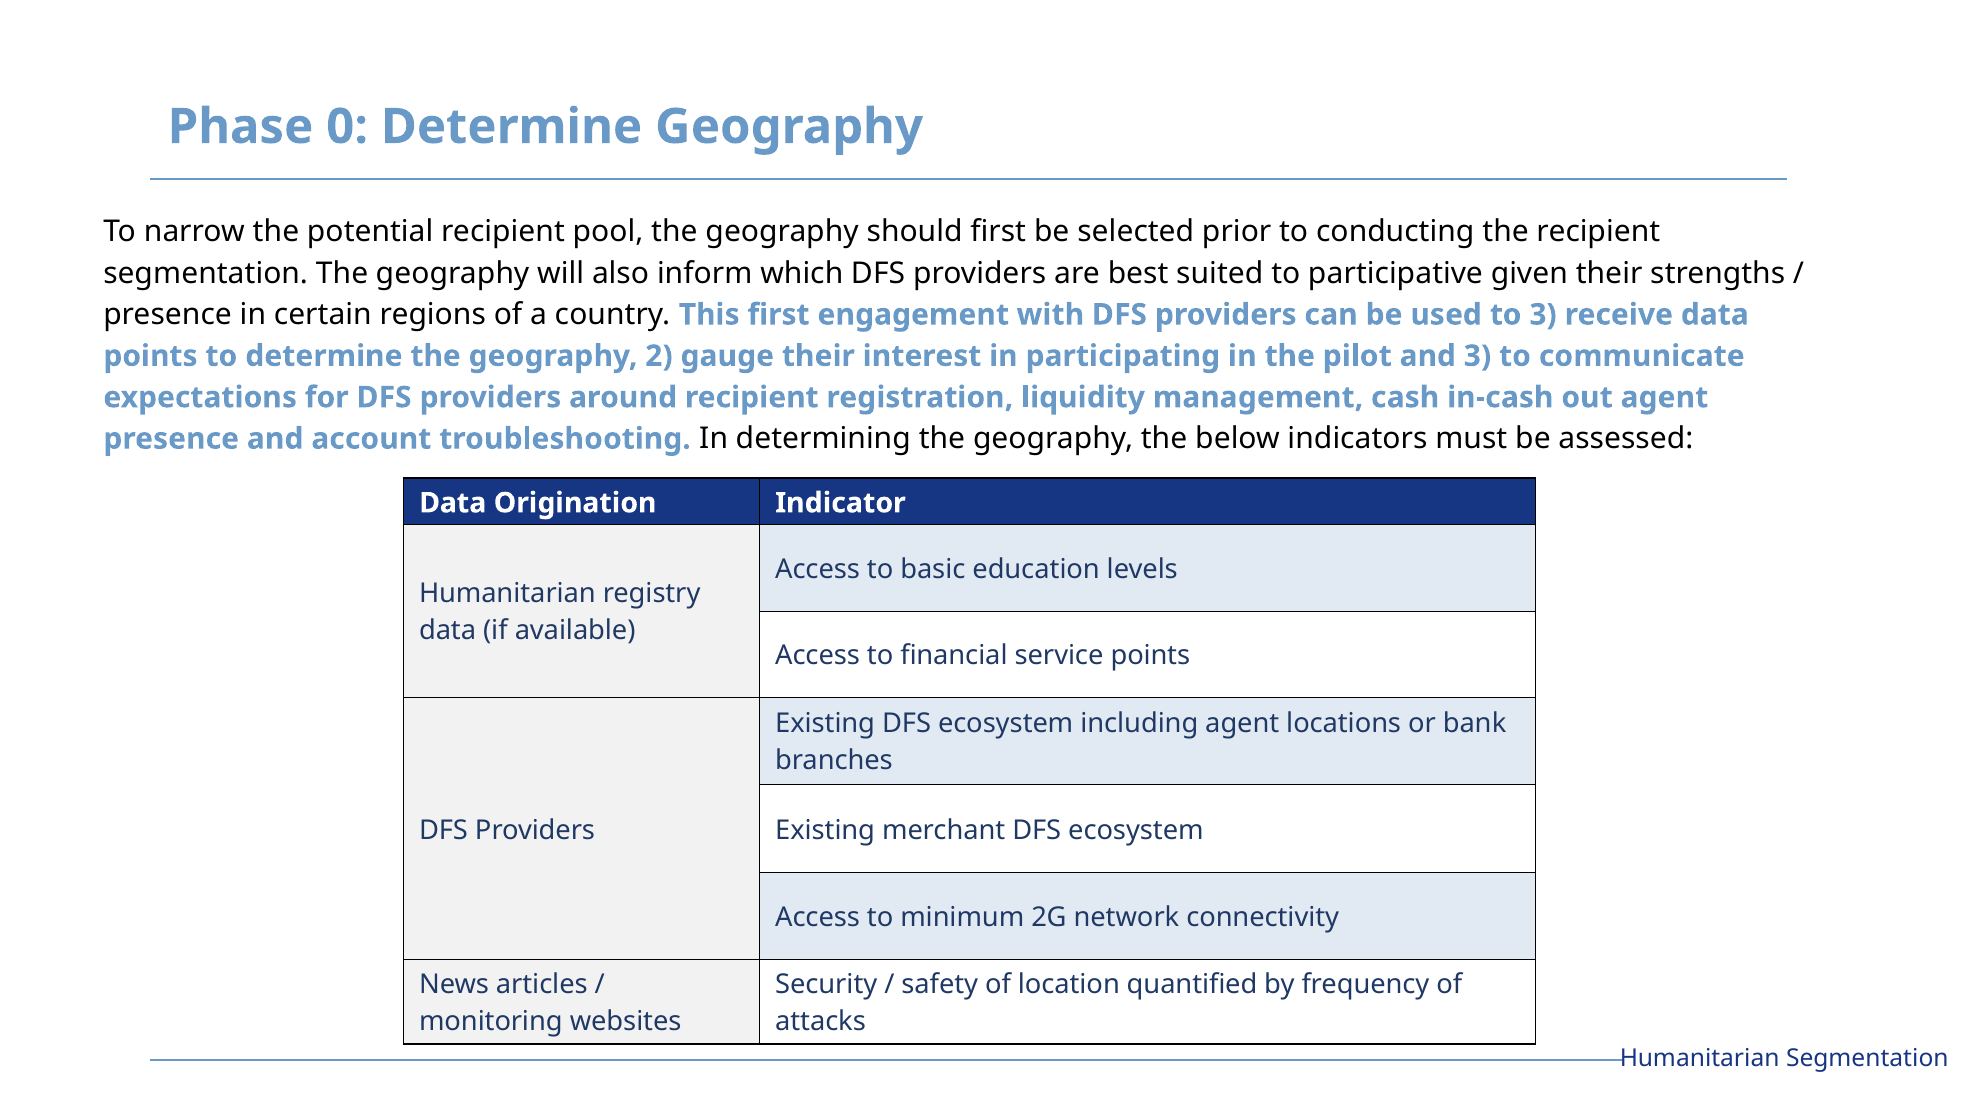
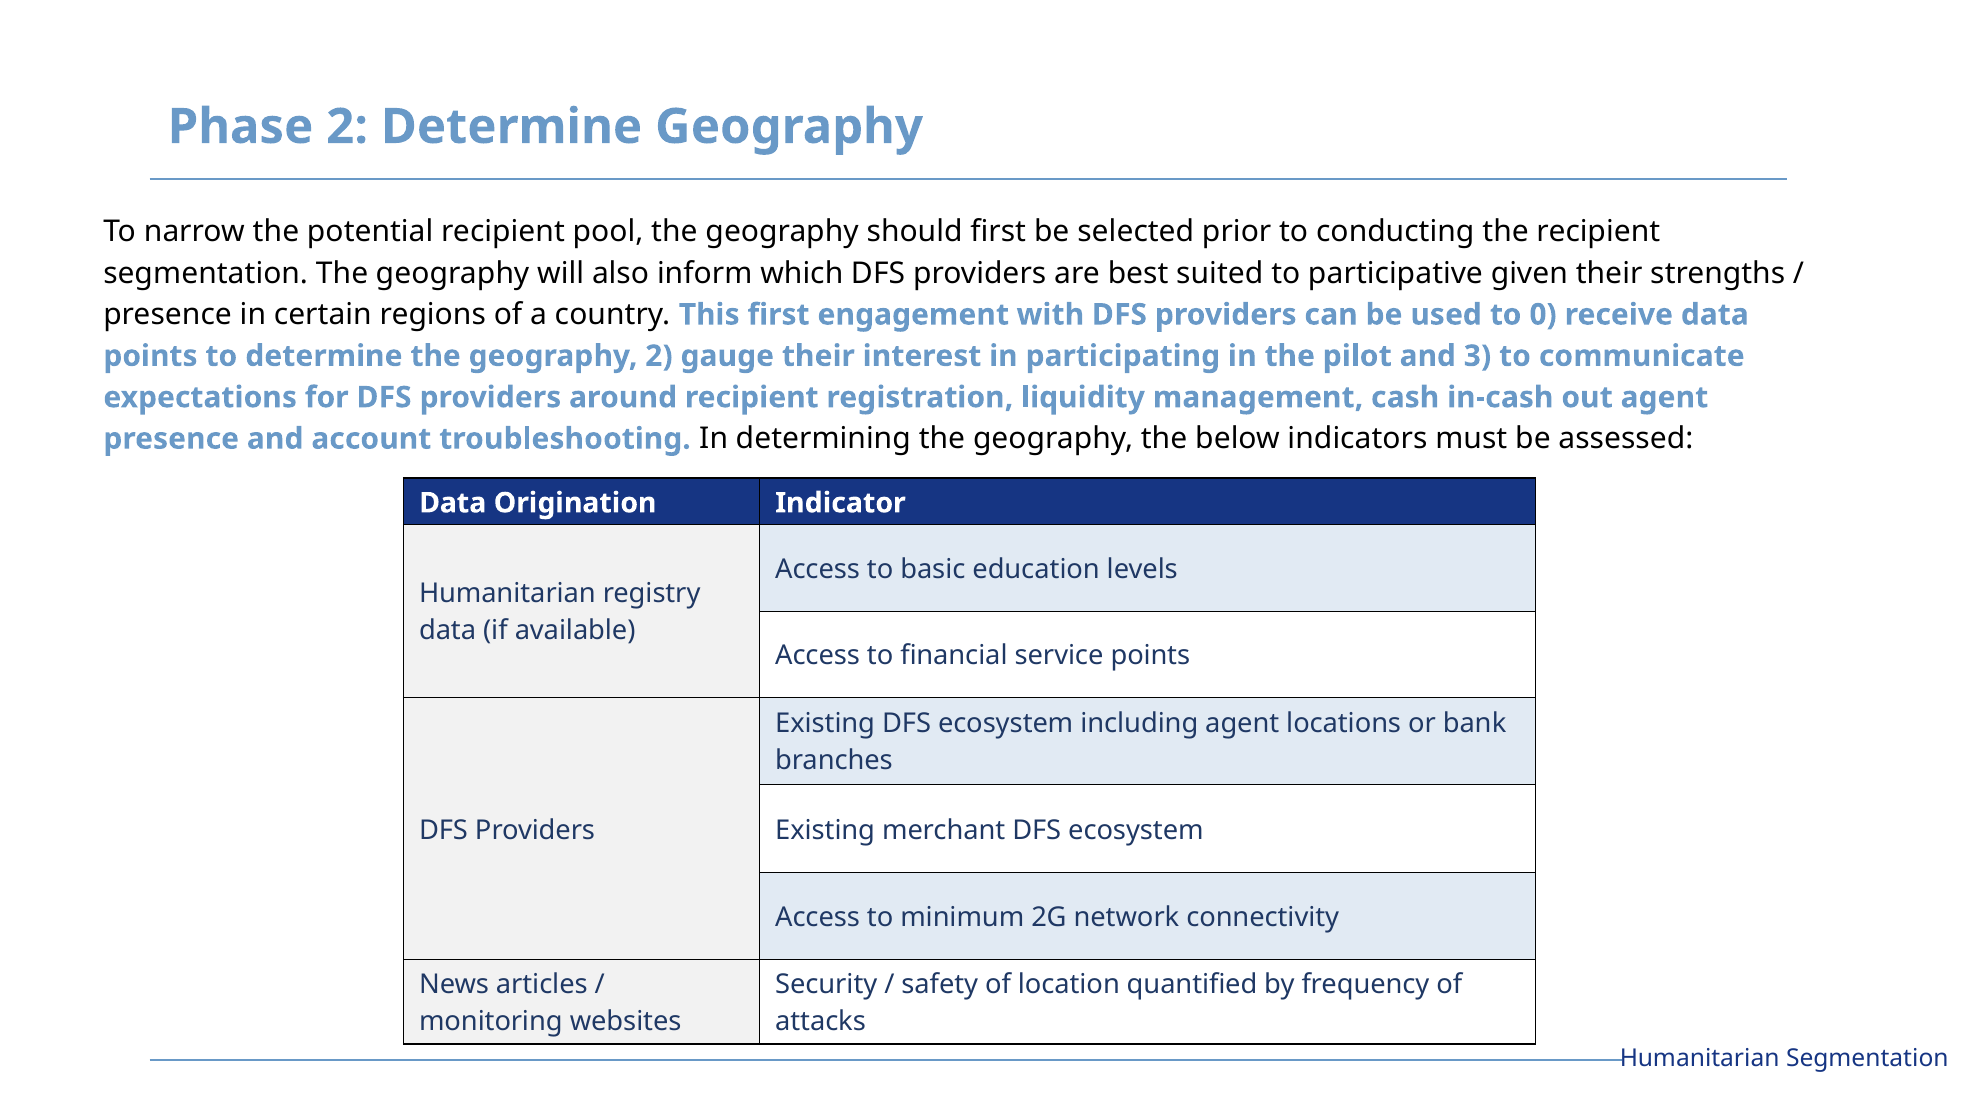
Phase 0: 0 -> 2 (347, 127)
to 3: 3 -> 0 (1543, 315)
